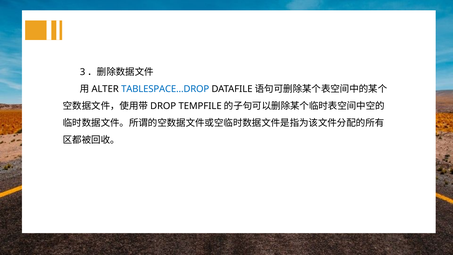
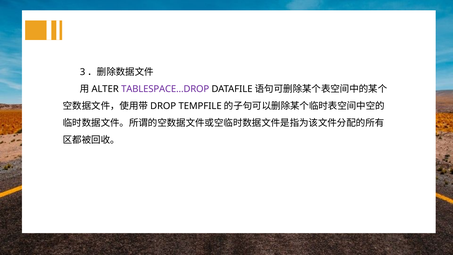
TABLESPACE…DROP colour: blue -> purple (165, 89)
